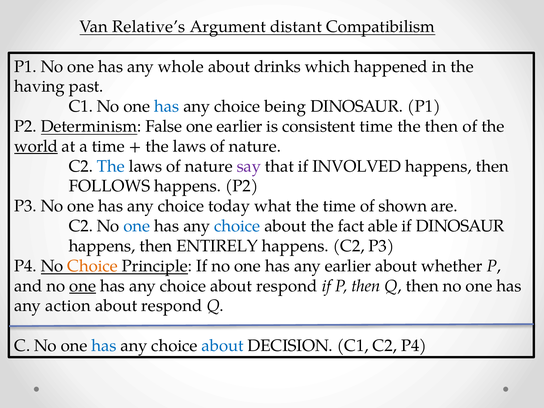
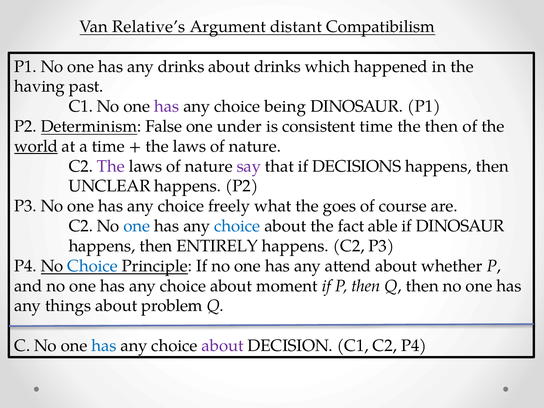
any whole: whole -> drinks (181, 67)
has colour: blue -> purple (167, 106)
one earlier: earlier -> under (239, 126)
The colour: blue -> purple (111, 166)
INVOLVED: INVOLVED -> DECISIONS (357, 166)
FOLLOWS: FOLLOWS -> UNCLEAR (110, 186)
today: today -> freely (229, 206)
the time: time -> goes (339, 206)
shown: shown -> course (403, 206)
Choice colour: orange -> blue (93, 266)
any earlier: earlier -> attend (348, 266)
one underline: present -> none (83, 286)
choice about respond: respond -> moment (287, 286)
action: action -> things (68, 306)
respond: respond -> problem (172, 306)
about colour: blue -> purple (223, 346)
